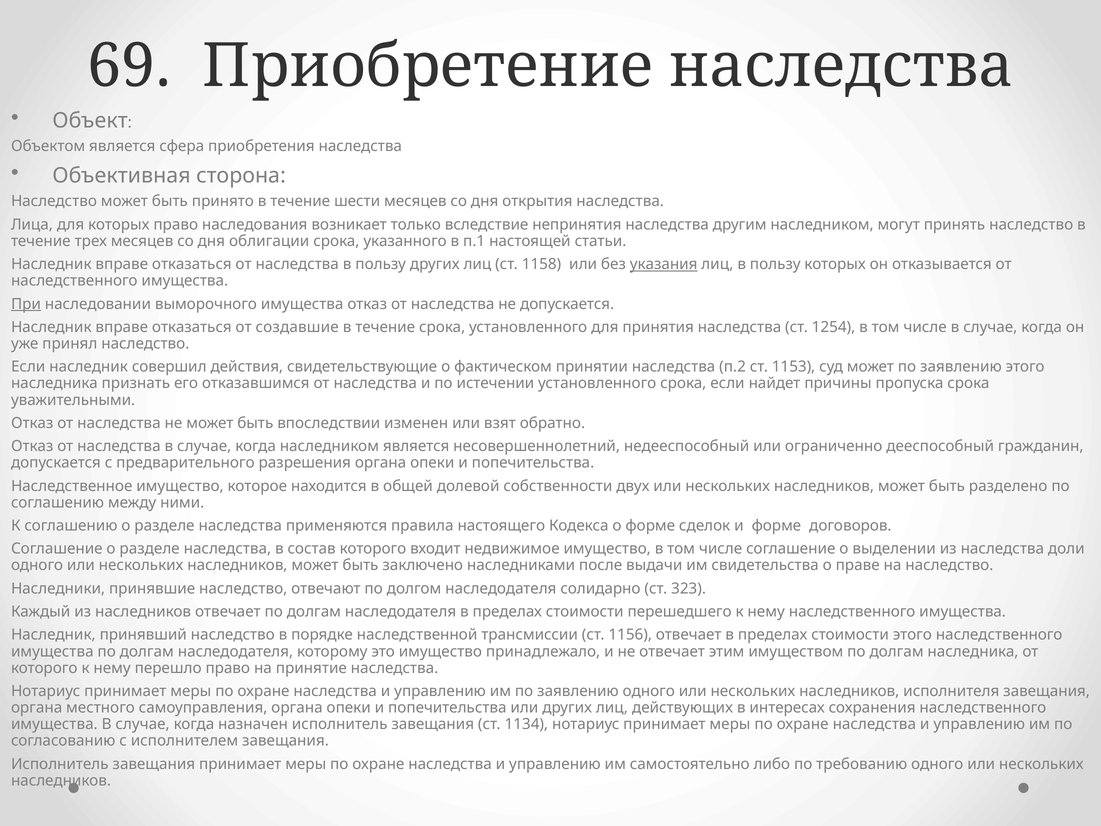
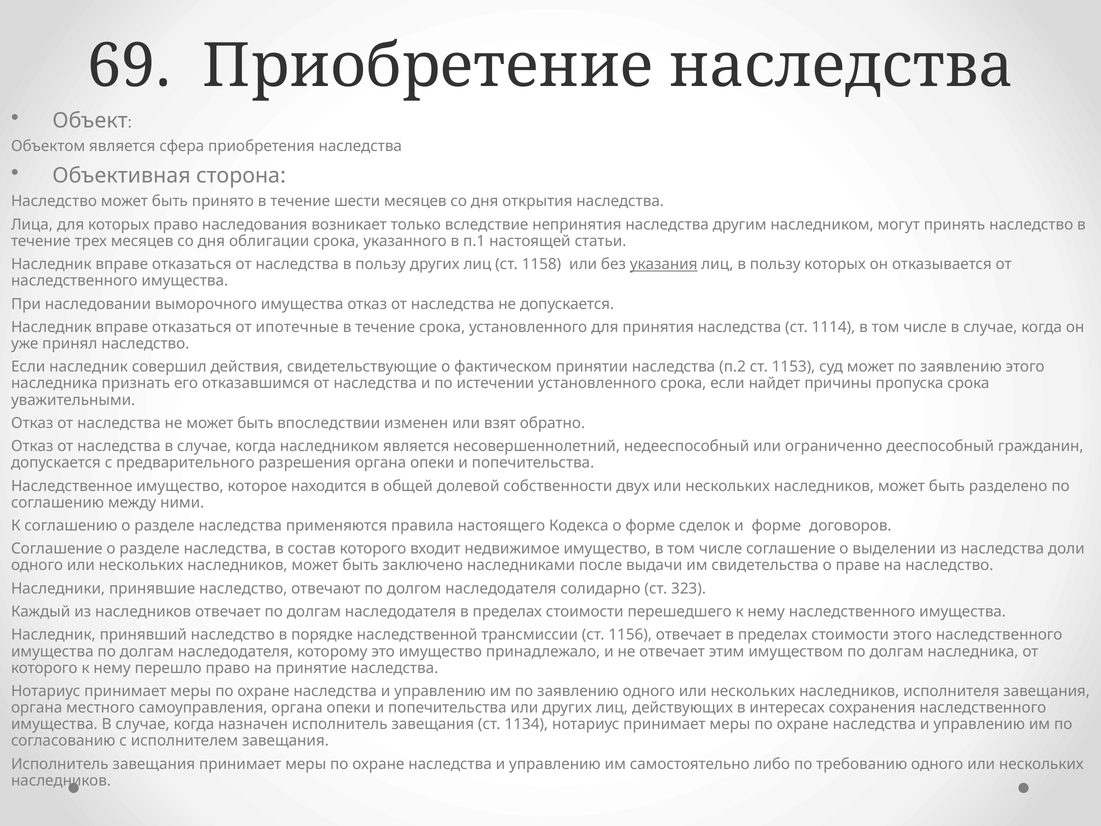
При underline: present -> none (26, 304)
создавшие: создавшие -> ипотечные (297, 327)
1254: 1254 -> 1114 (834, 327)
